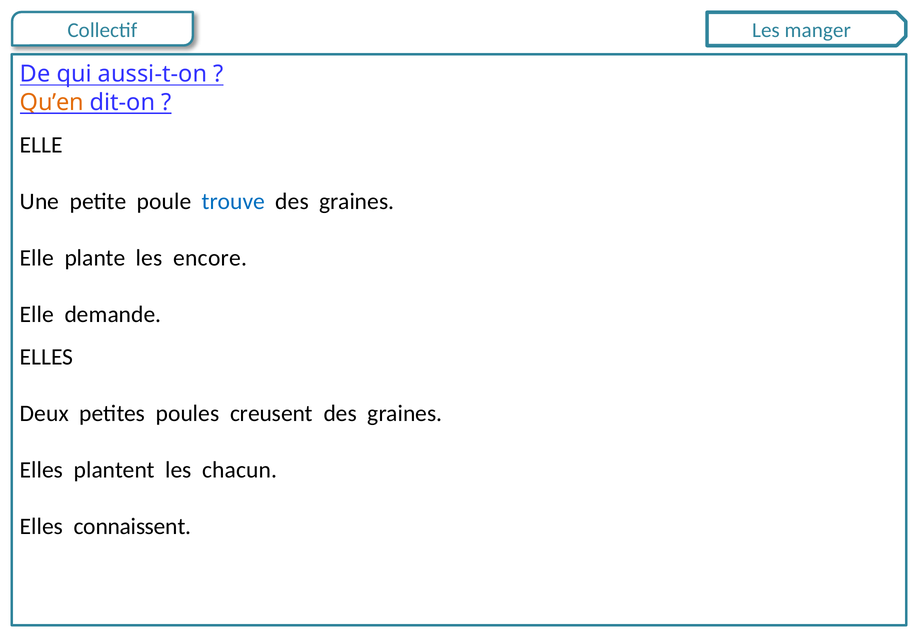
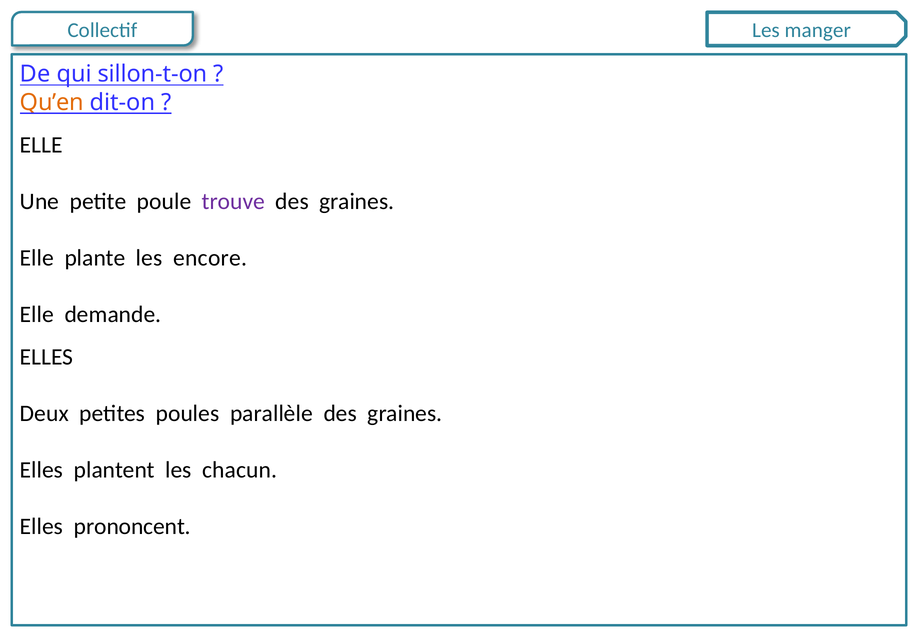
aussi-t-on: aussi-t-on -> sillon-t-on (153, 74)
trouve colour: blue -> purple (233, 201)
creusent: creusent -> parallèle (271, 413)
connaissent: connaissent -> prononcent (132, 526)
